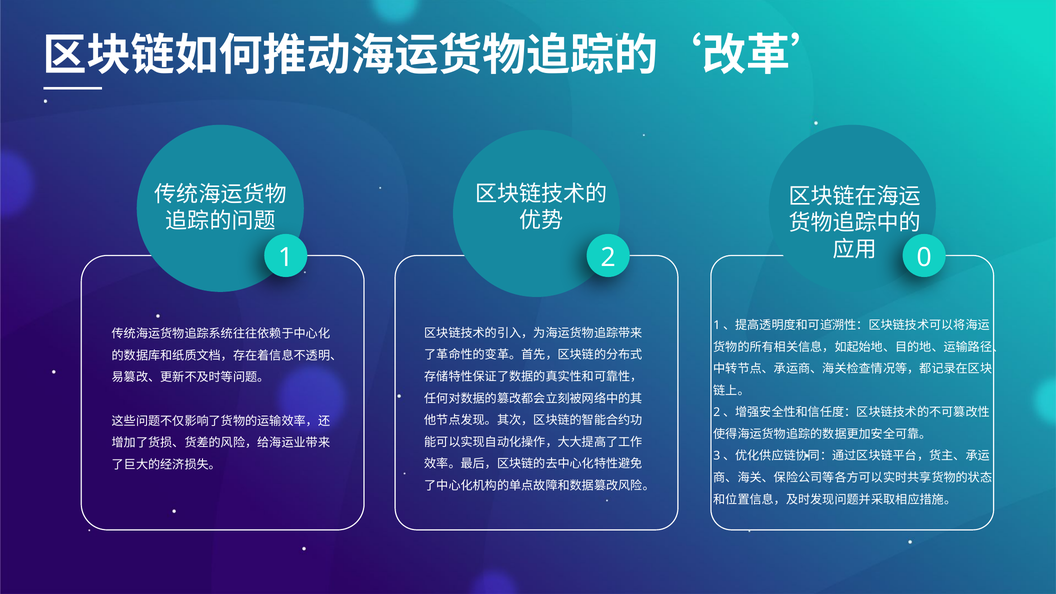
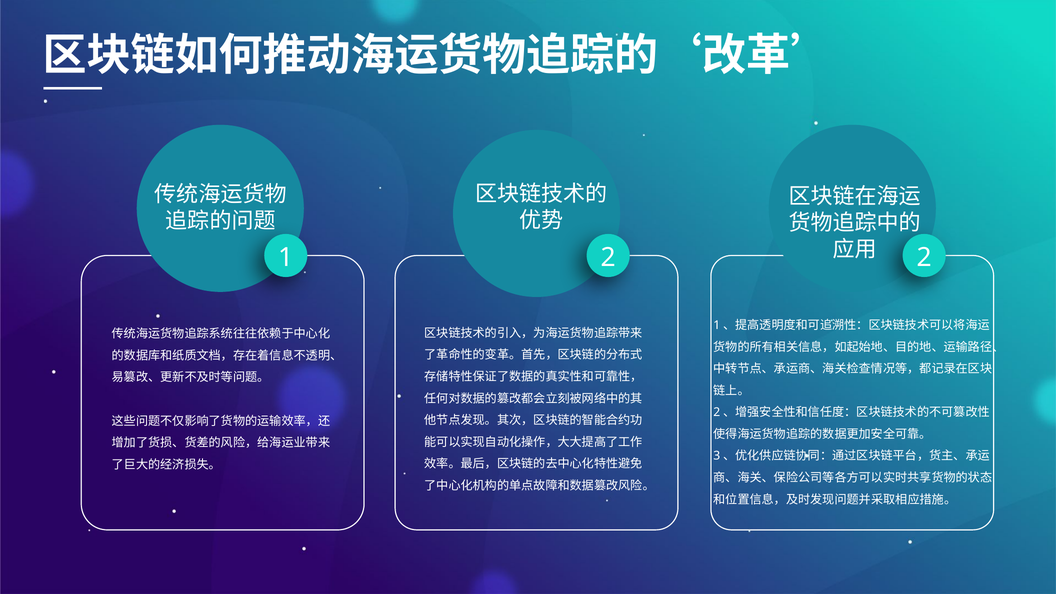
2 0: 0 -> 2 (924, 257)
